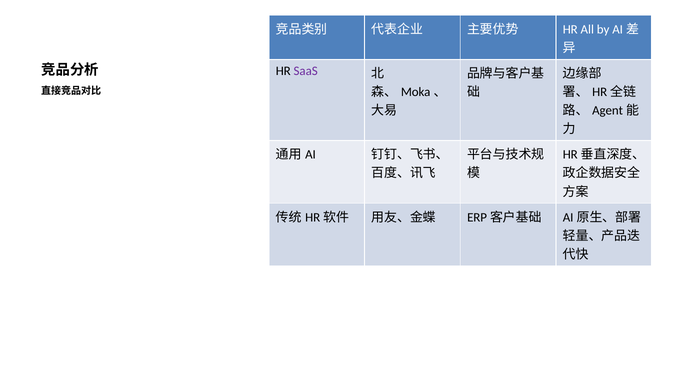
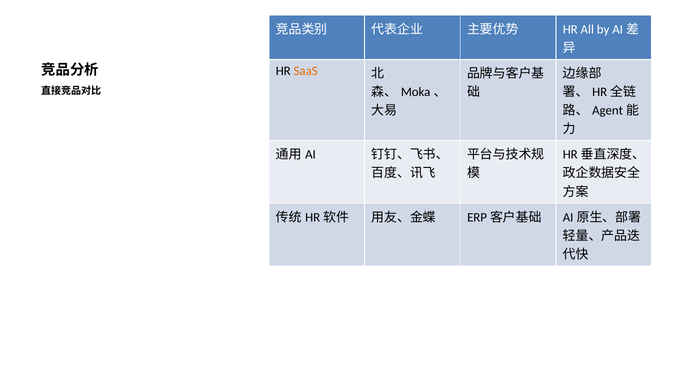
SaaS colour: purple -> orange (306, 71)
